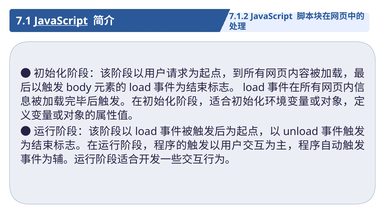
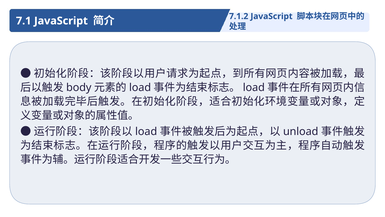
JavaScript underline: present -> none (61, 21)
